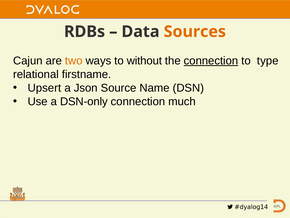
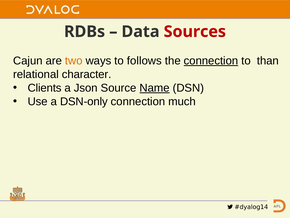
Sources colour: orange -> red (195, 32)
without: without -> follows (144, 61)
type: type -> than (268, 61)
firstname: firstname -> character (87, 74)
Upsert: Upsert -> Clients (45, 88)
Name underline: none -> present (155, 88)
